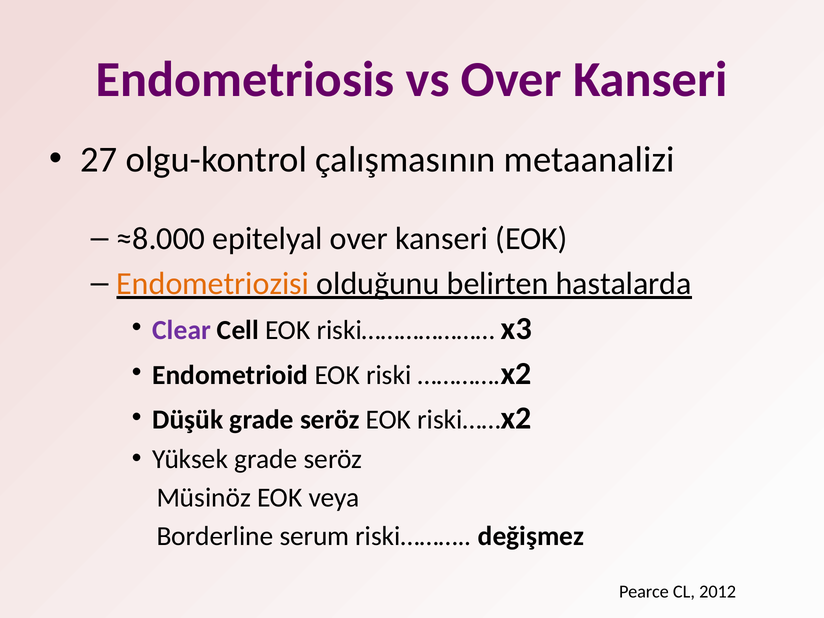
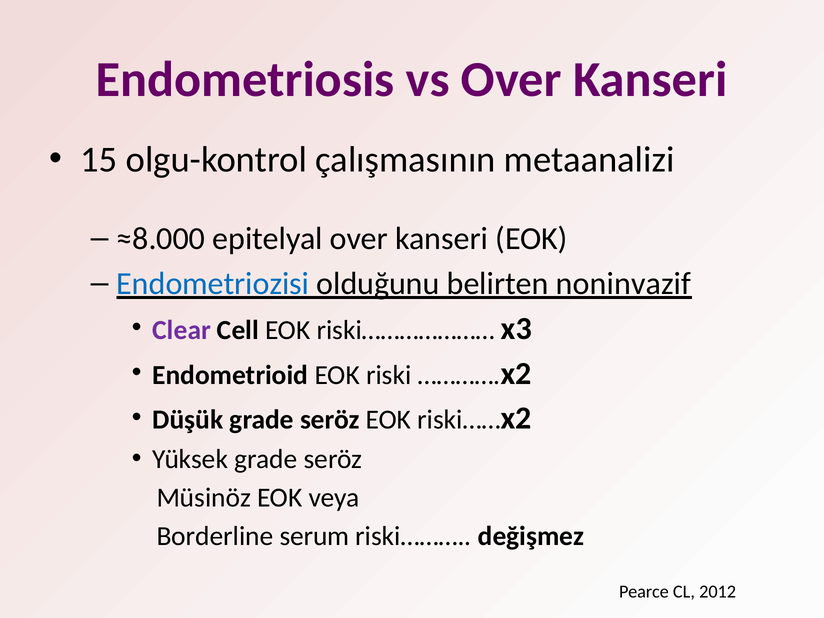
27: 27 -> 15 (99, 159)
Endometriozisi colour: orange -> blue (213, 284)
hastalarda: hastalarda -> noninvazif (623, 284)
